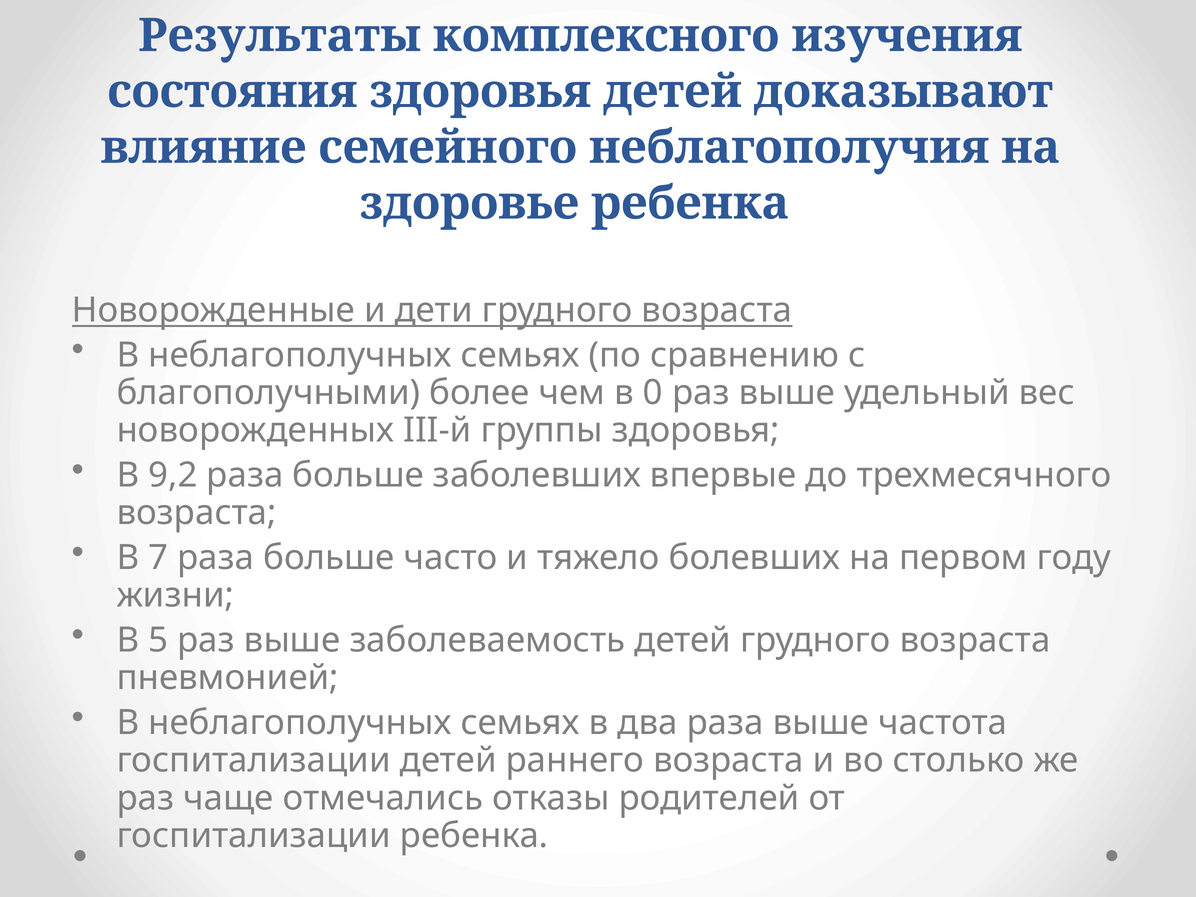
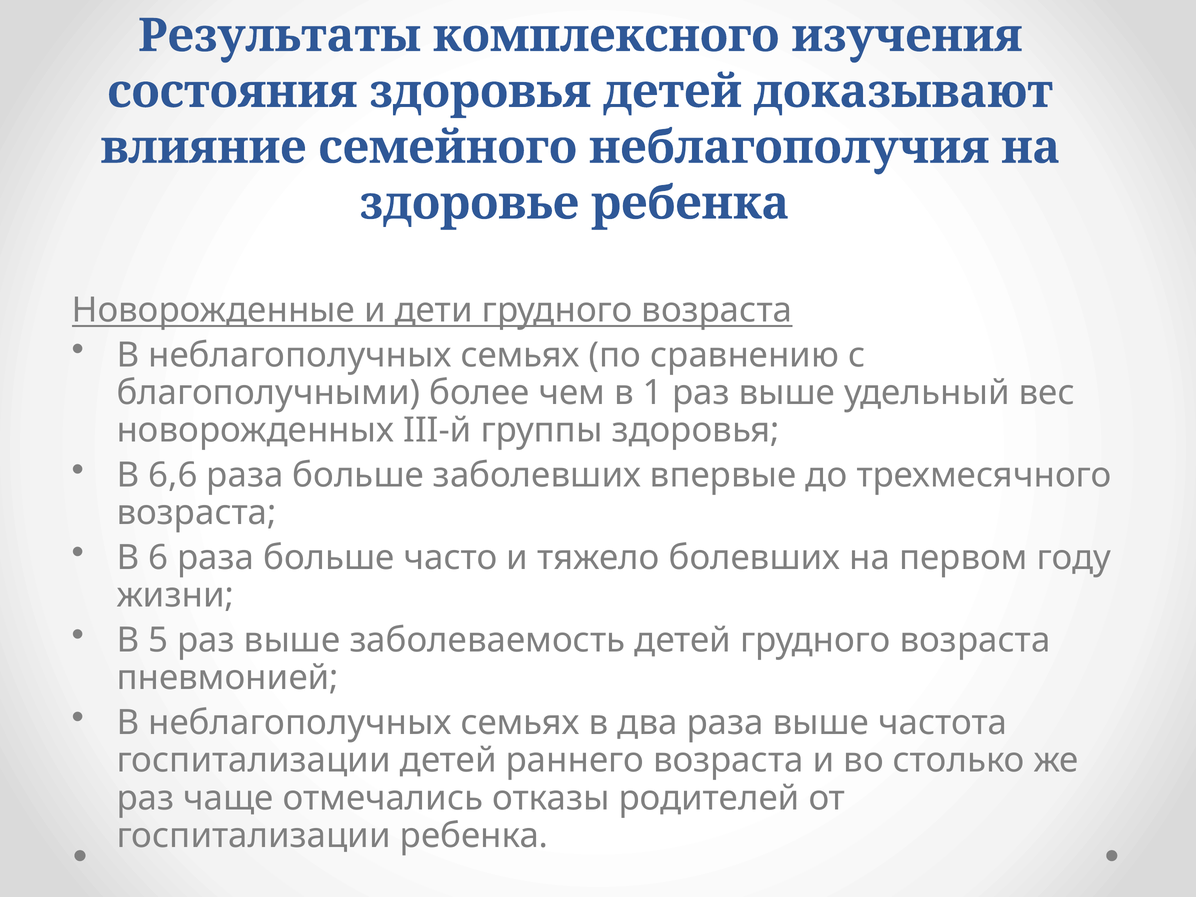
0: 0 -> 1 (653, 393)
9,2: 9,2 -> 6,6 (173, 475)
7: 7 -> 6 (158, 558)
